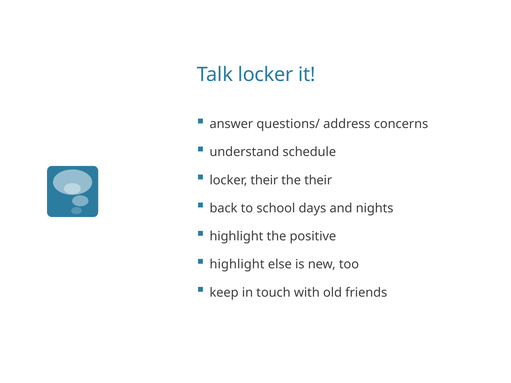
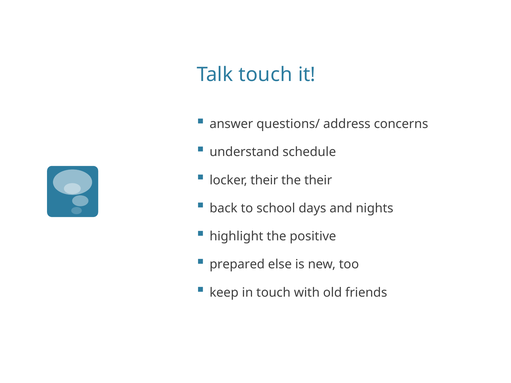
Talk locker: locker -> touch (265, 75)
highlight: highlight -> prepared (237, 265)
